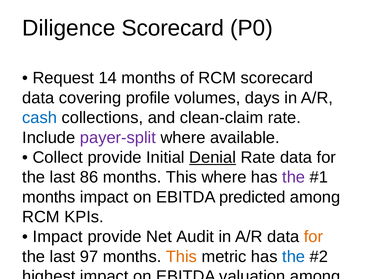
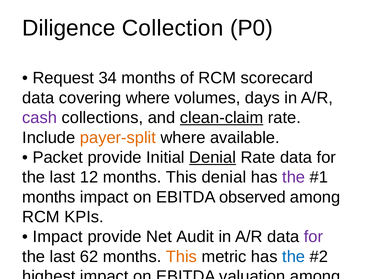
Diligence Scorecard: Scorecard -> Collection (173, 28)
14: 14 -> 34 (108, 78)
covering profile: profile -> where (148, 98)
cash colour: blue -> purple (40, 117)
clean-claim underline: none -> present (222, 117)
payer-split colour: purple -> orange (118, 137)
Collect: Collect -> Packet (58, 157)
86: 86 -> 12 (89, 177)
This where: where -> denial (224, 177)
predicted: predicted -> observed (252, 197)
for colour: orange -> purple (313, 236)
97: 97 -> 62 (89, 256)
